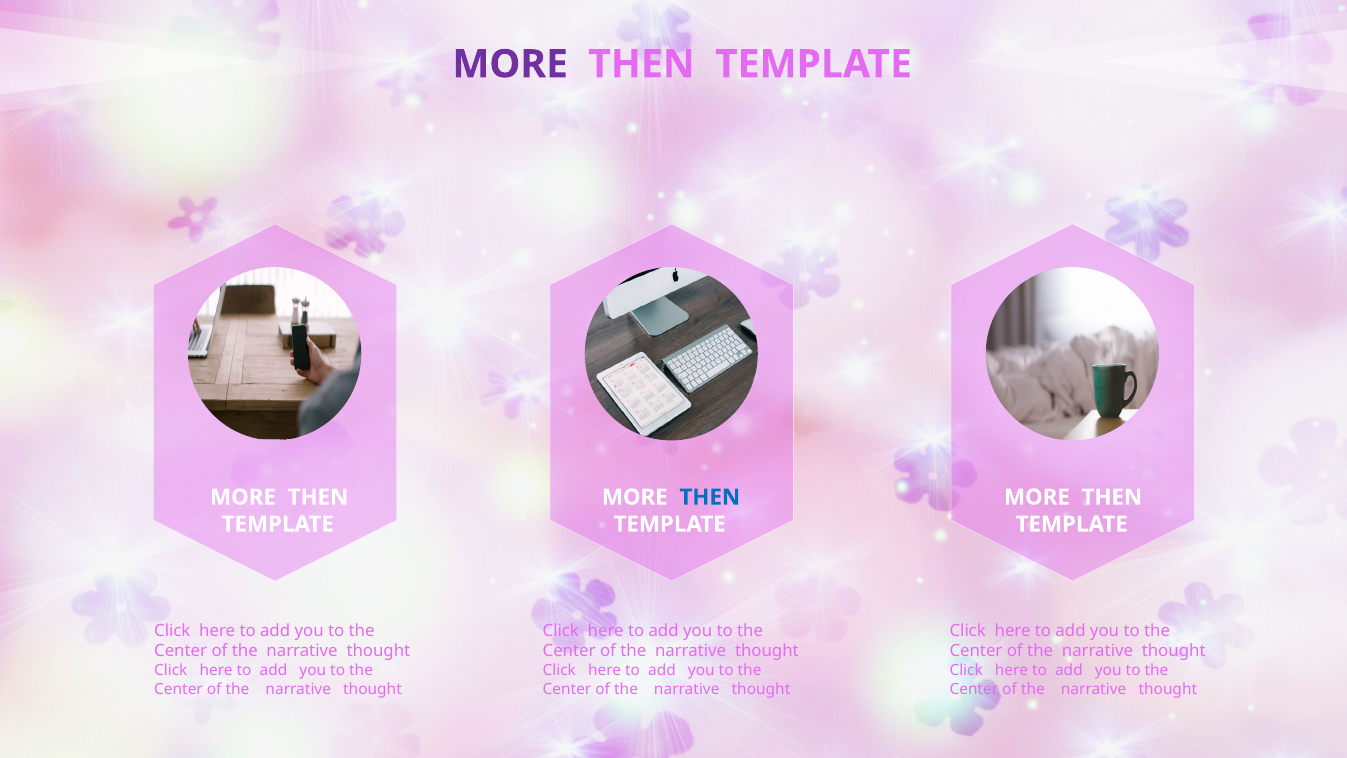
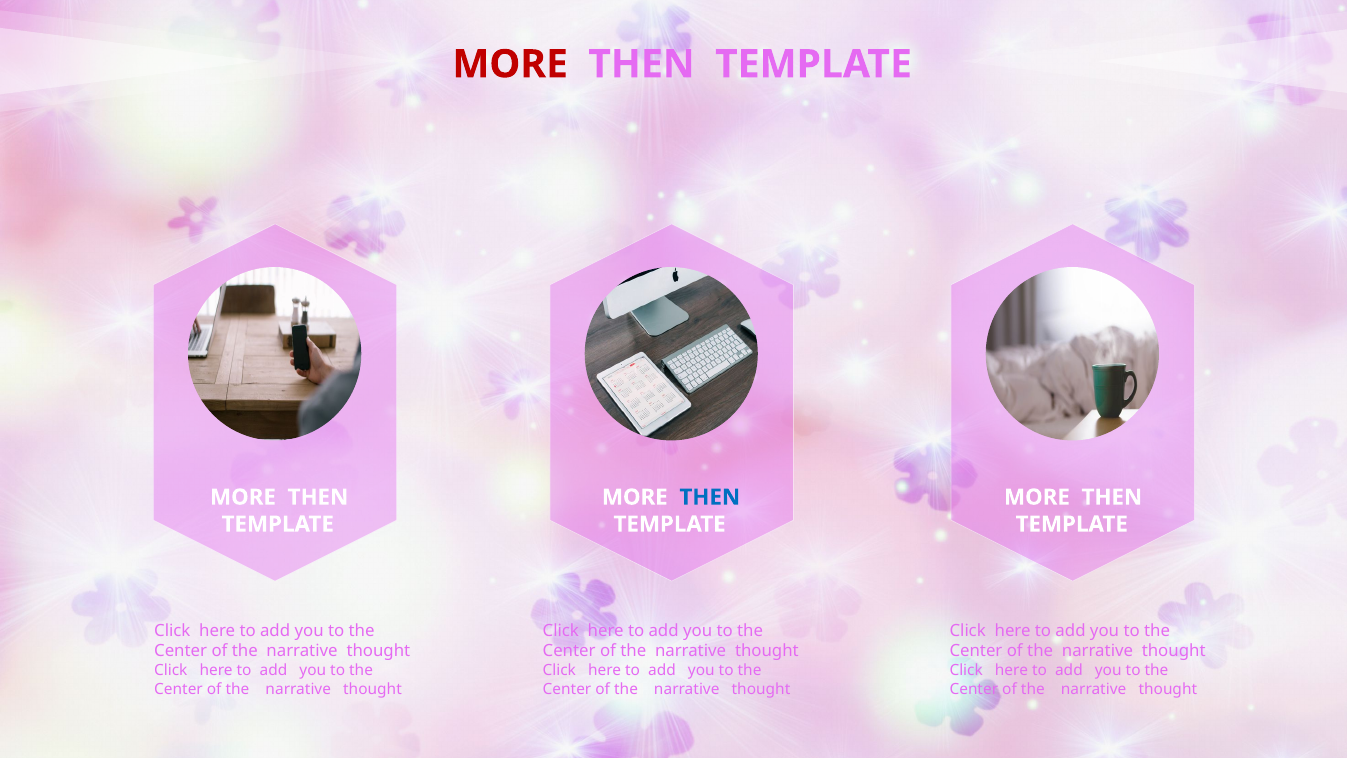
MORE colour: purple -> red (510, 64)
